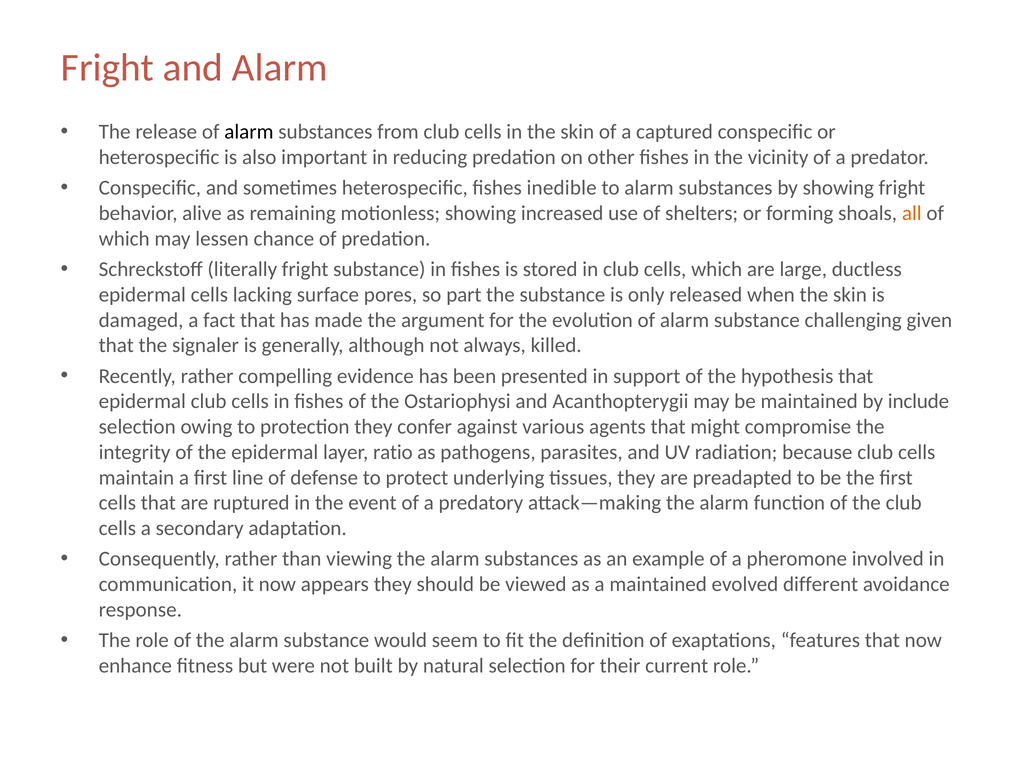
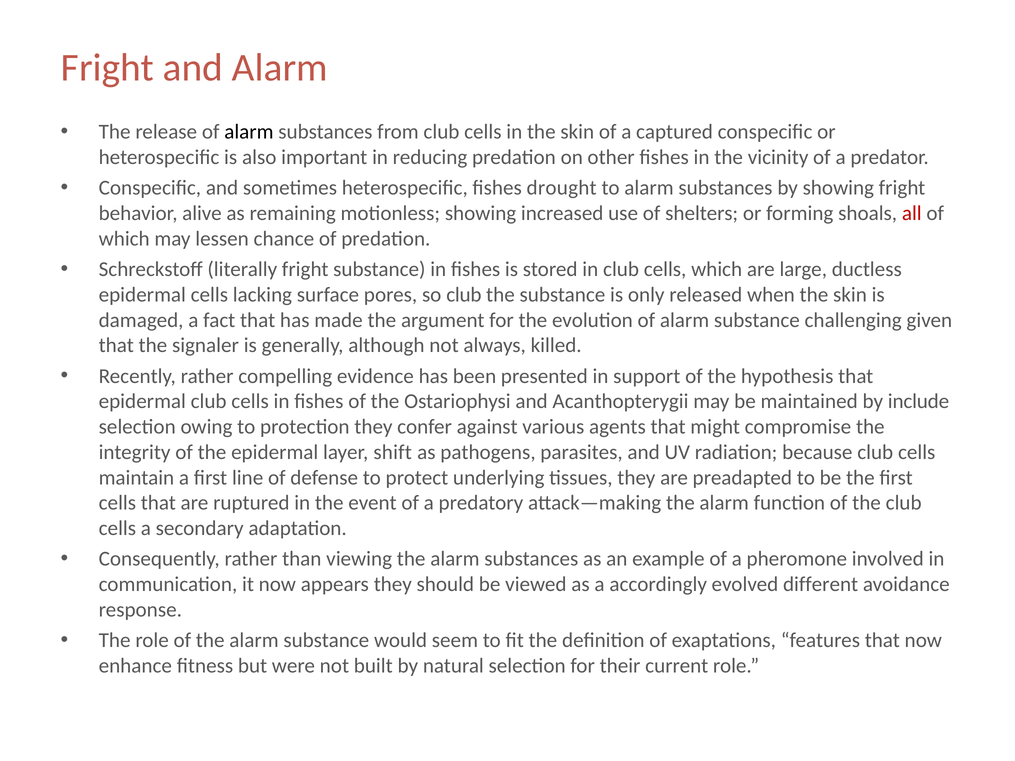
inedible: inedible -> drought (562, 188)
all colour: orange -> red (912, 213)
so part: part -> club (464, 295)
ratio: ratio -> shift (393, 452)
a maintained: maintained -> accordingly (658, 585)
